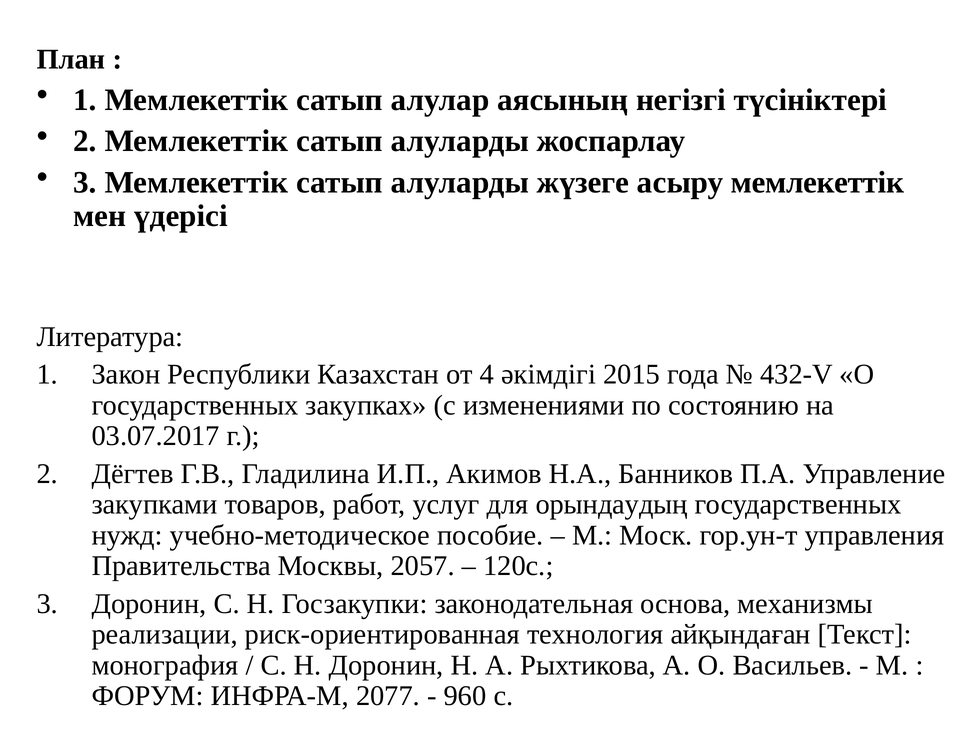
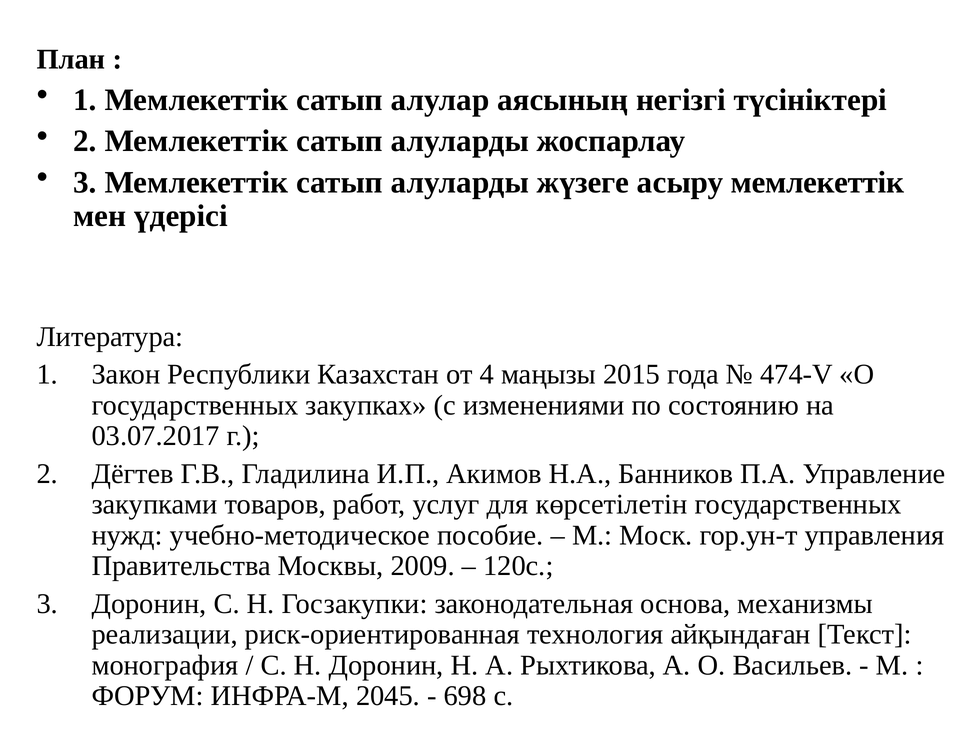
әкімдігі: әкімдігі -> маңызы (549, 374)
432-V: 432-V -> 474-V (796, 374)
орындаудың: орындаудың -> көрсетілетін (612, 504)
2057: 2057 -> 2009 (423, 566)
2077: 2077 -> 2045 (388, 696)
960: 960 -> 698 (465, 696)
